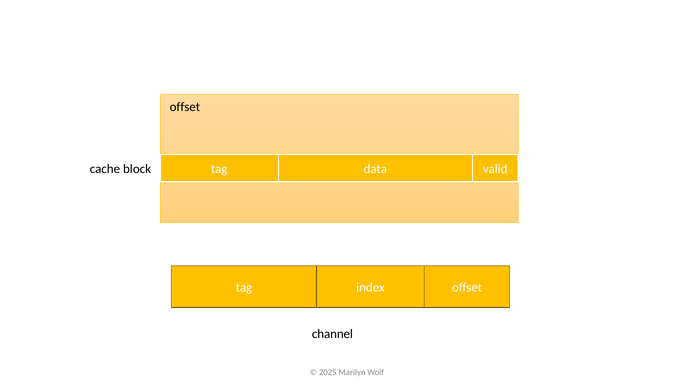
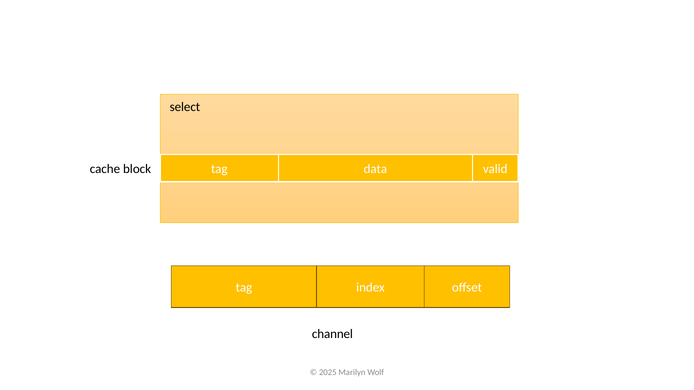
offset: offset -> select (185, 107)
